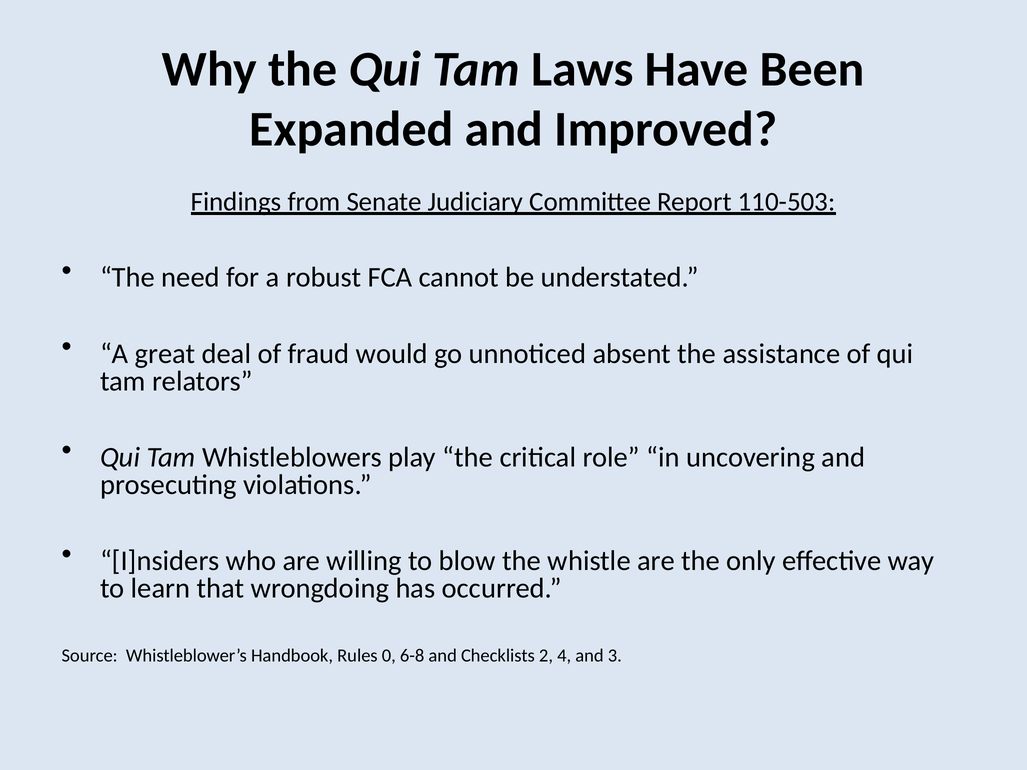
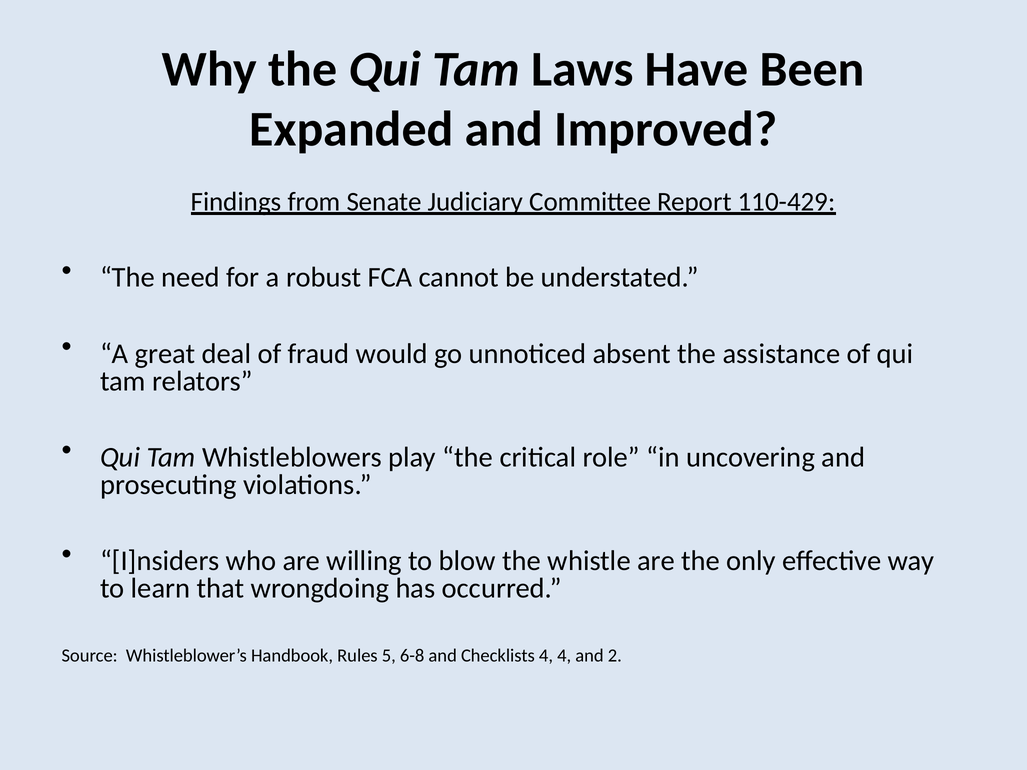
110-503: 110-503 -> 110-429 (787, 202)
0: 0 -> 5 (389, 656)
Checklists 2: 2 -> 4 (546, 656)
3: 3 -> 2 (615, 656)
